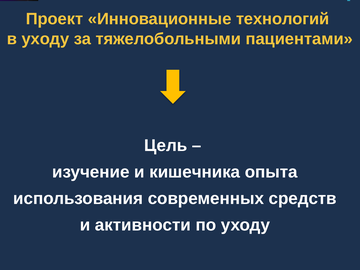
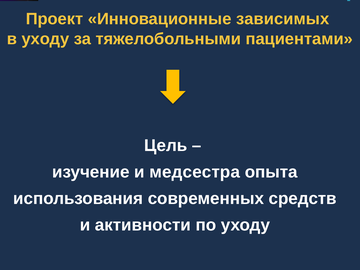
технологий: технологий -> зависимых (283, 19)
кишечника: кишечника -> медсестра (195, 172)
